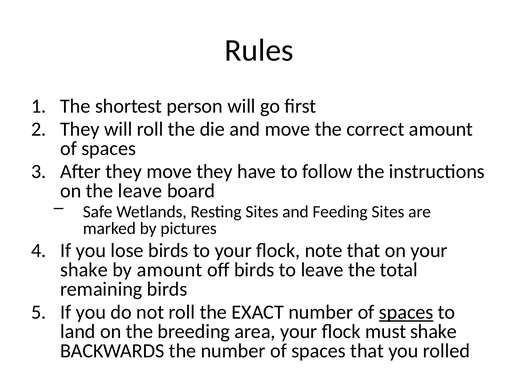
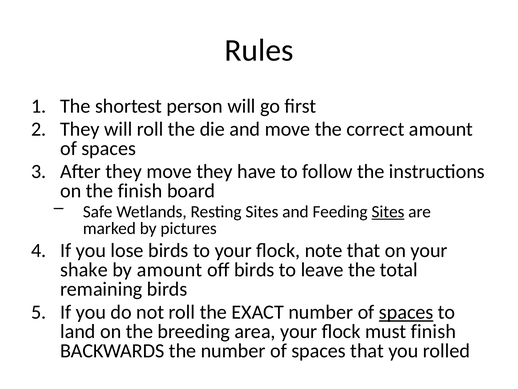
the leave: leave -> finish (140, 191)
Sites underline: none -> present (388, 211)
must shake: shake -> finish (433, 331)
